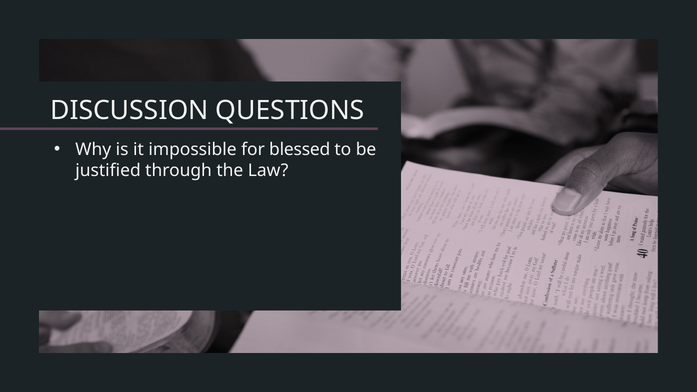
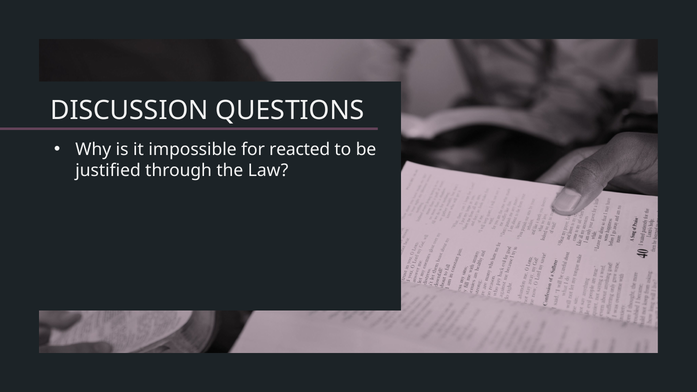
blessed: blessed -> reacted (300, 150)
